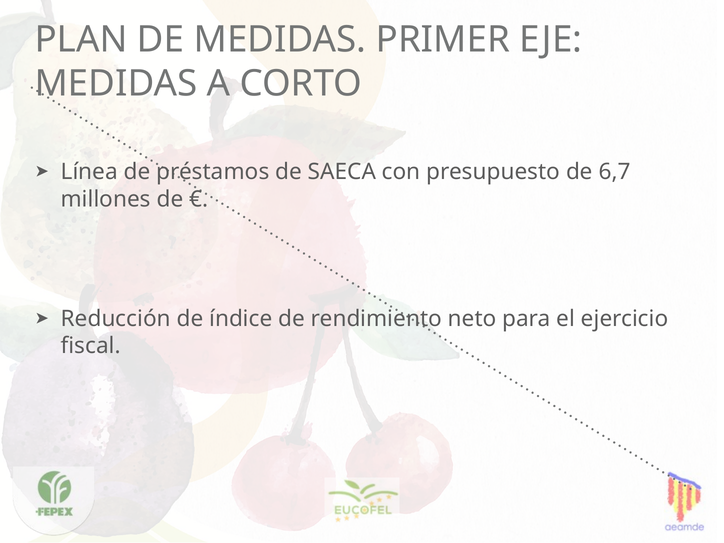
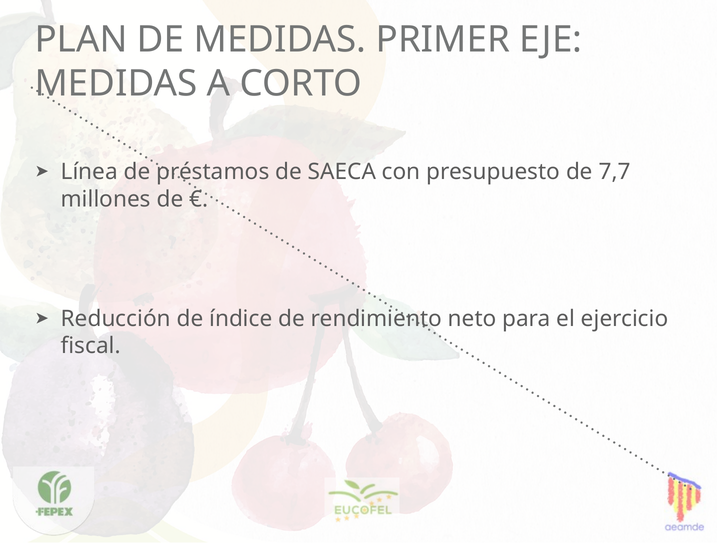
6,7: 6,7 -> 7,7 (615, 172)
